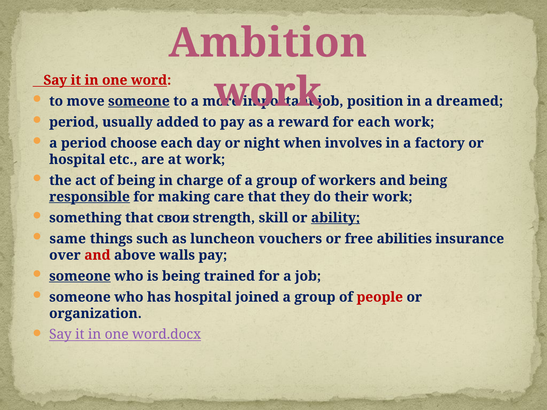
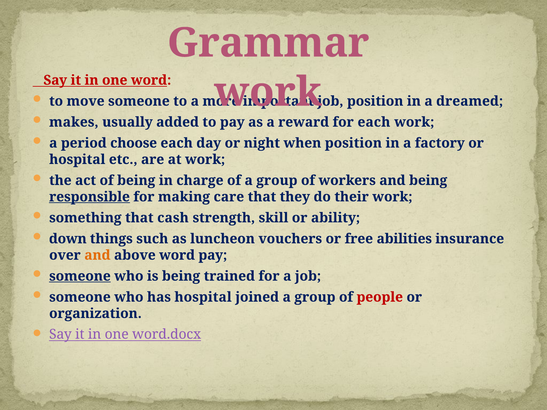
Ambition: Ambition -> Grammar (268, 43)
someone underline: present -> none (139, 101)
period: period -> makes (74, 122)
when involves: involves -> position (353, 143)
свои: свои -> cash (173, 218)
ability underline: present -> none (336, 218)
same: same -> down (68, 239)
and colour: red -> orange (97, 255)
above walls: walls -> word (177, 255)
